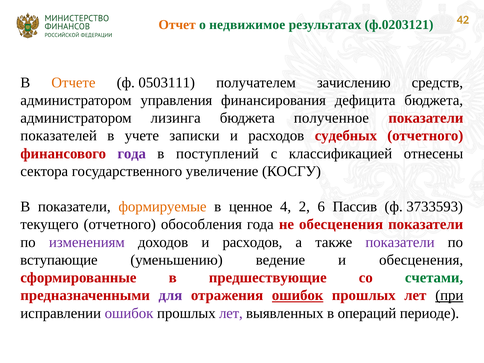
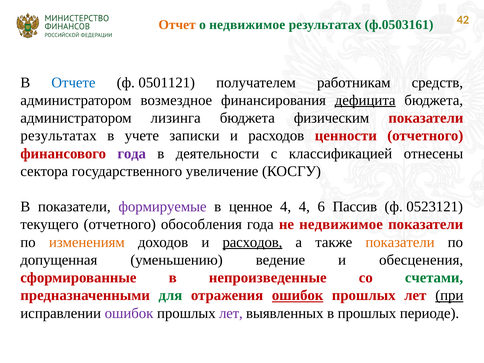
ф.0203121: ф.0203121 -> ф.0503161 (399, 25)
Отчете colour: orange -> blue (73, 83)
0503111: 0503111 -> 0501121 (167, 83)
зачислению: зачислению -> работникам (354, 83)
управления: управления -> возмездное (176, 100)
дефицита underline: none -> present (365, 100)
полученное: полученное -> физическим (332, 118)
показателей: показателей -> результатах (59, 136)
судебных: судебных -> ценности (346, 136)
поступлений: поступлений -> деятельности (218, 153)
формируемые colour: orange -> purple (162, 207)
4 2: 2 -> 4 (304, 207)
3733593: 3733593 -> 0523121 (435, 207)
не обесценения: обесценения -> недвижимое (341, 224)
изменениям colour: purple -> orange (87, 242)
расходов underline: none -> present (252, 242)
показатели colour: purple -> orange (400, 242)
вступающие: вступающие -> допущенная (59, 260)
предшествующие: предшествующие -> непроизведенные (268, 278)
для colour: purple -> green (170, 295)
в операций: операций -> прошлых (367, 313)
